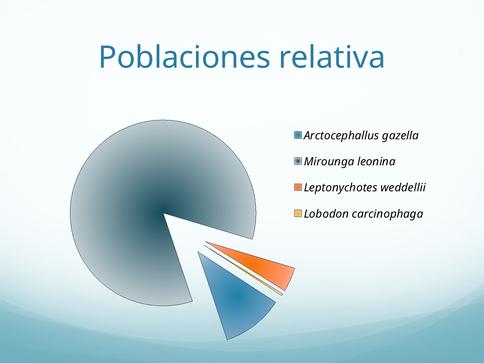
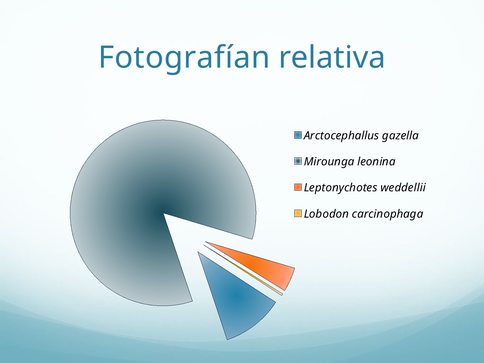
Poblaciones: Poblaciones -> Fotografían (184, 58)
